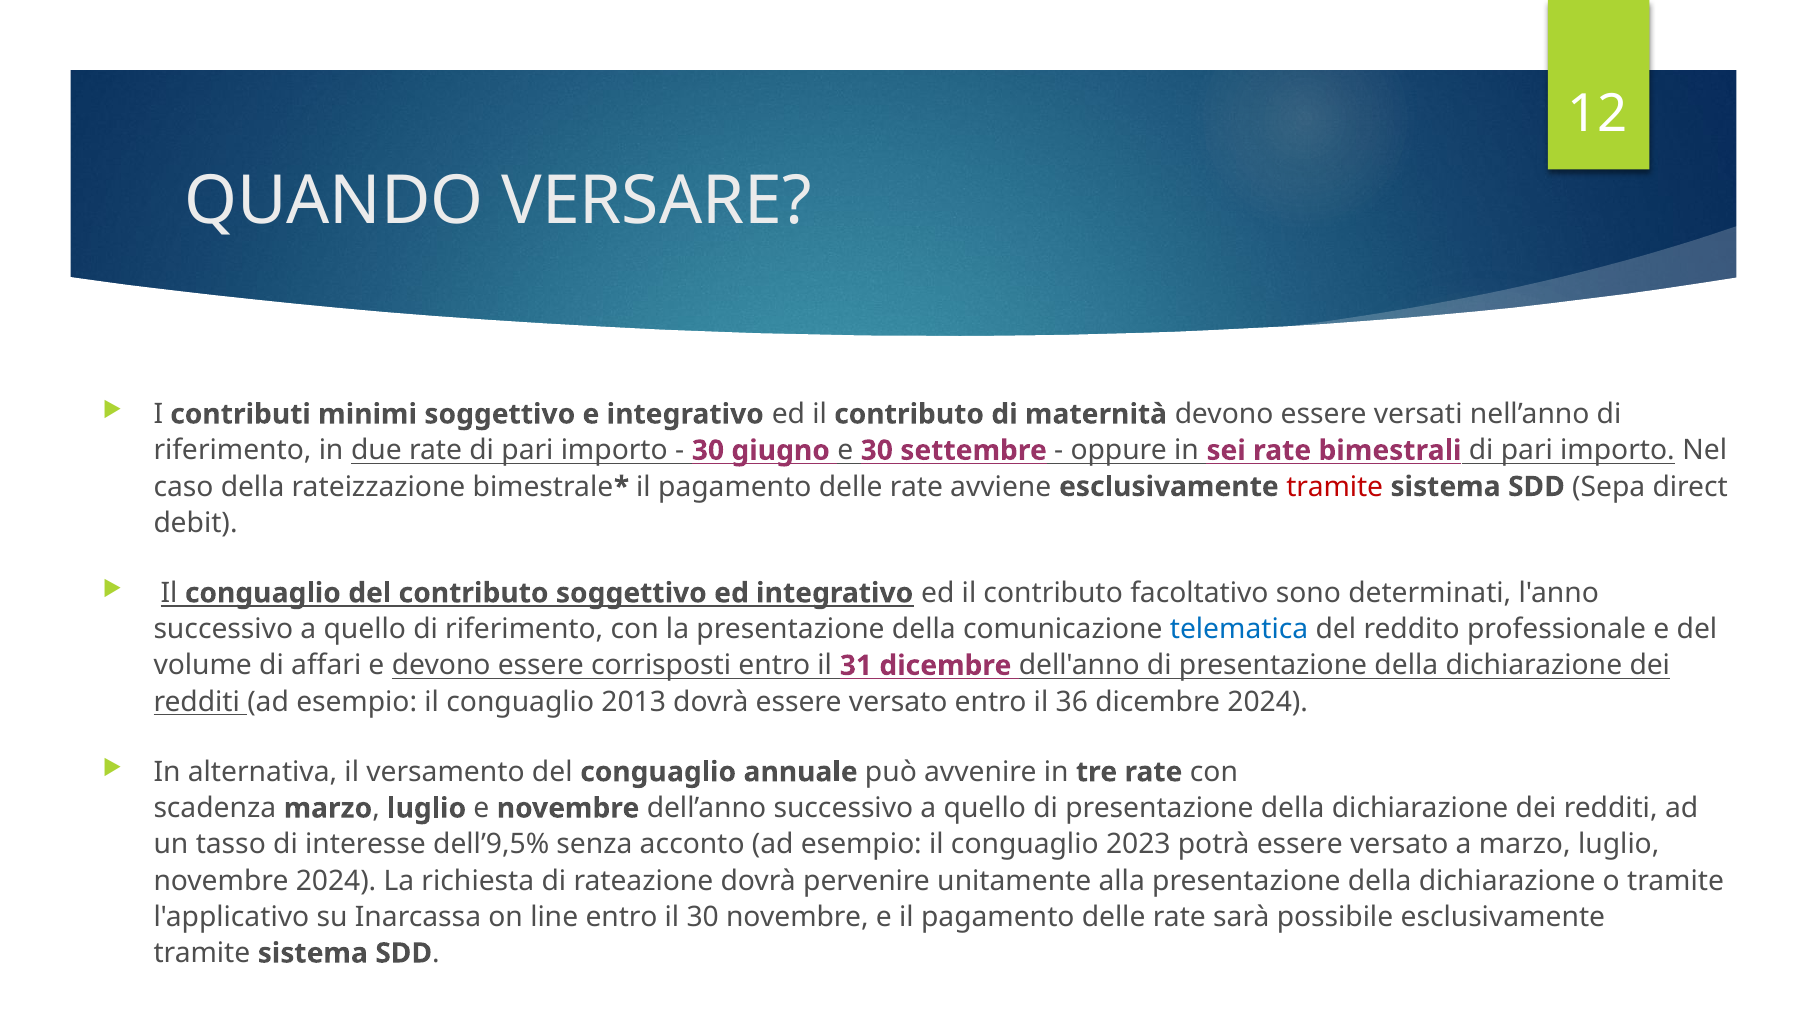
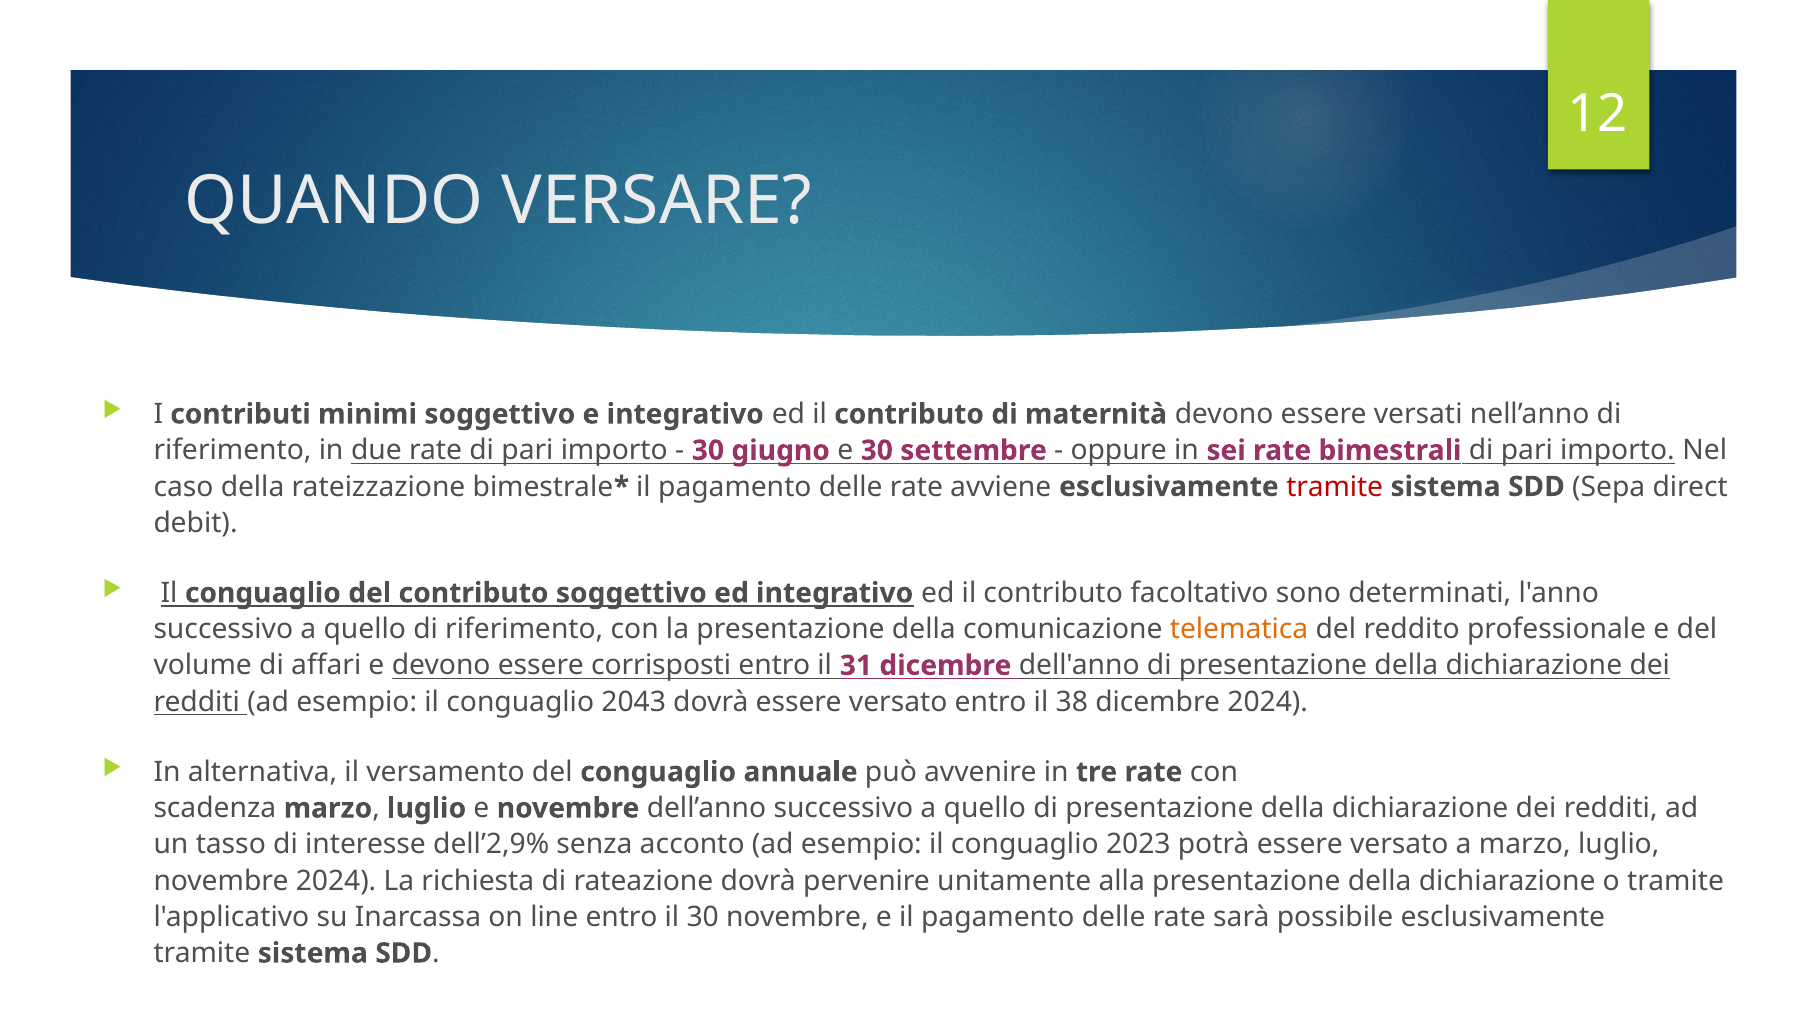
telematica colour: blue -> orange (1239, 629)
2013: 2013 -> 2043 (634, 702)
36: 36 -> 38 (1072, 702)
dell’9,5%: dell’9,5% -> dell’2,9% (491, 844)
